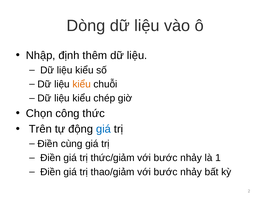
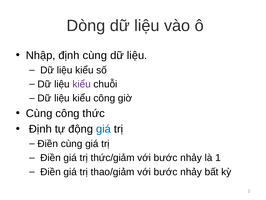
định thêm: thêm -> cùng (95, 55)
kiểu colour: orange -> purple (82, 84)
kiểu chép: chép -> công (104, 98)
Chọn: Chọn -> Cùng (39, 113)
Trên: Trên -> Định (40, 129)
